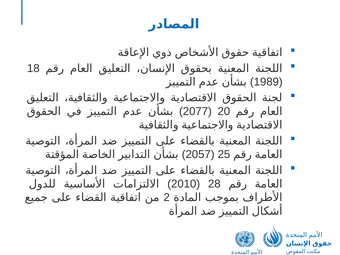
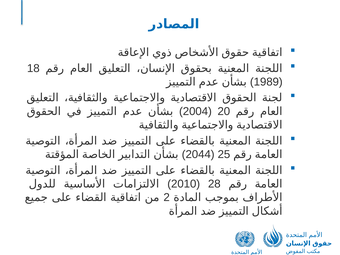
2077: 2077 -> 2004 (195, 111)
2057: 2057 -> 2044 (198, 154)
